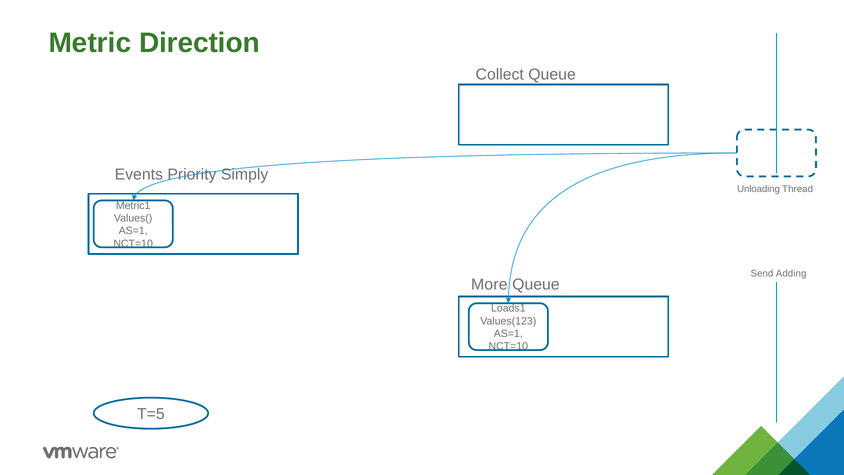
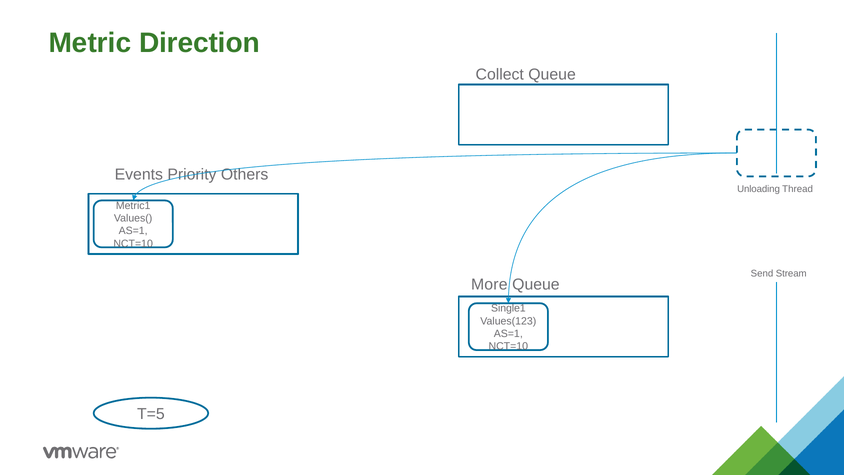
Simply: Simply -> Others (245, 174)
Adding: Adding -> Stream (791, 273)
Loads1: Loads1 -> Single1 (508, 308)
